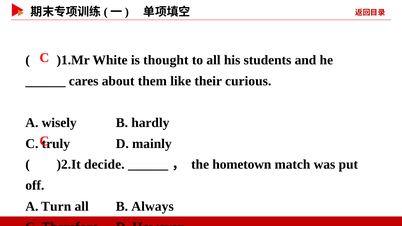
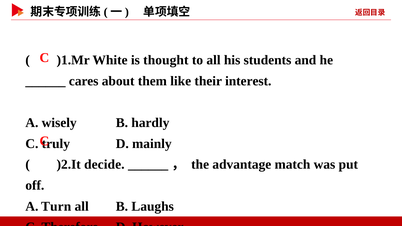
curious: curious -> interest (248, 81)
hometown: hometown -> advantage (242, 165)
Always: Always -> Laughs (153, 206)
